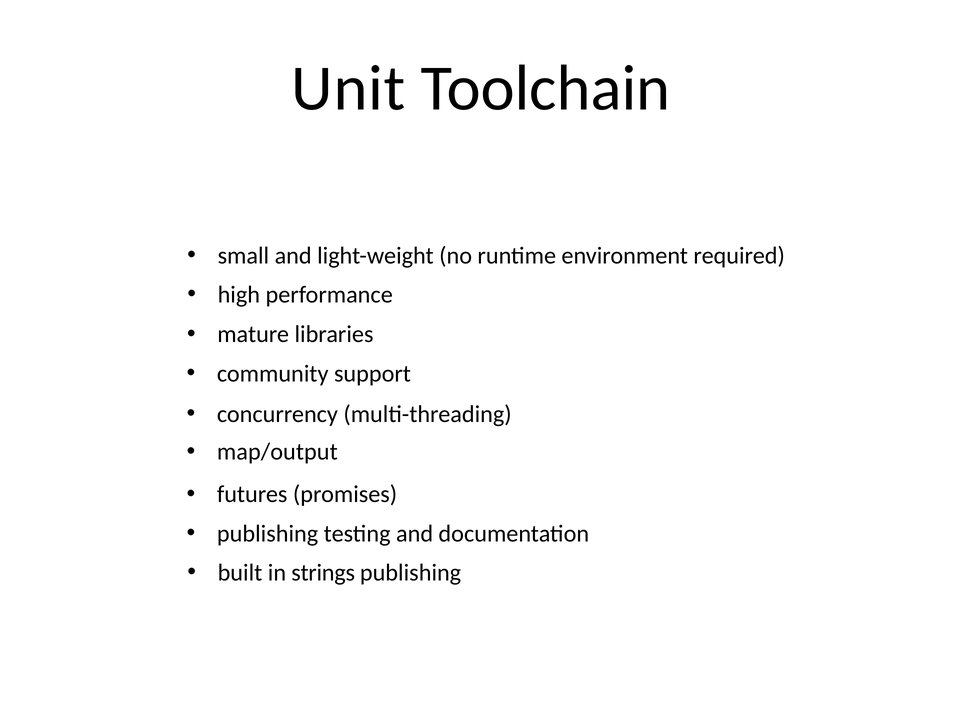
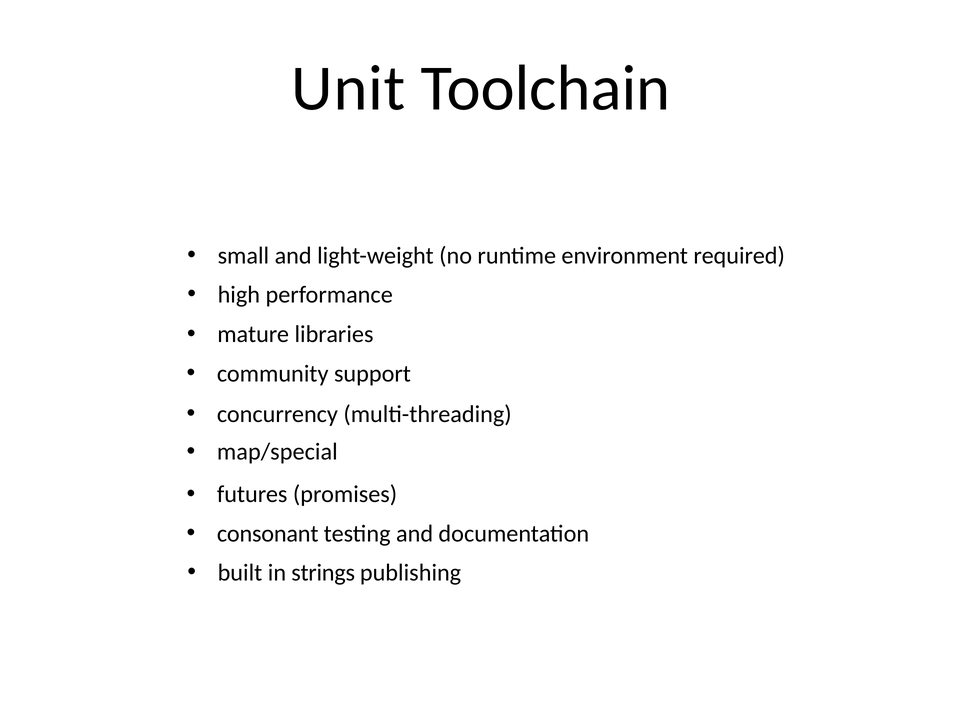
map/output: map/output -> map/special (277, 452)
publishing: publishing -> consonant (268, 533)
